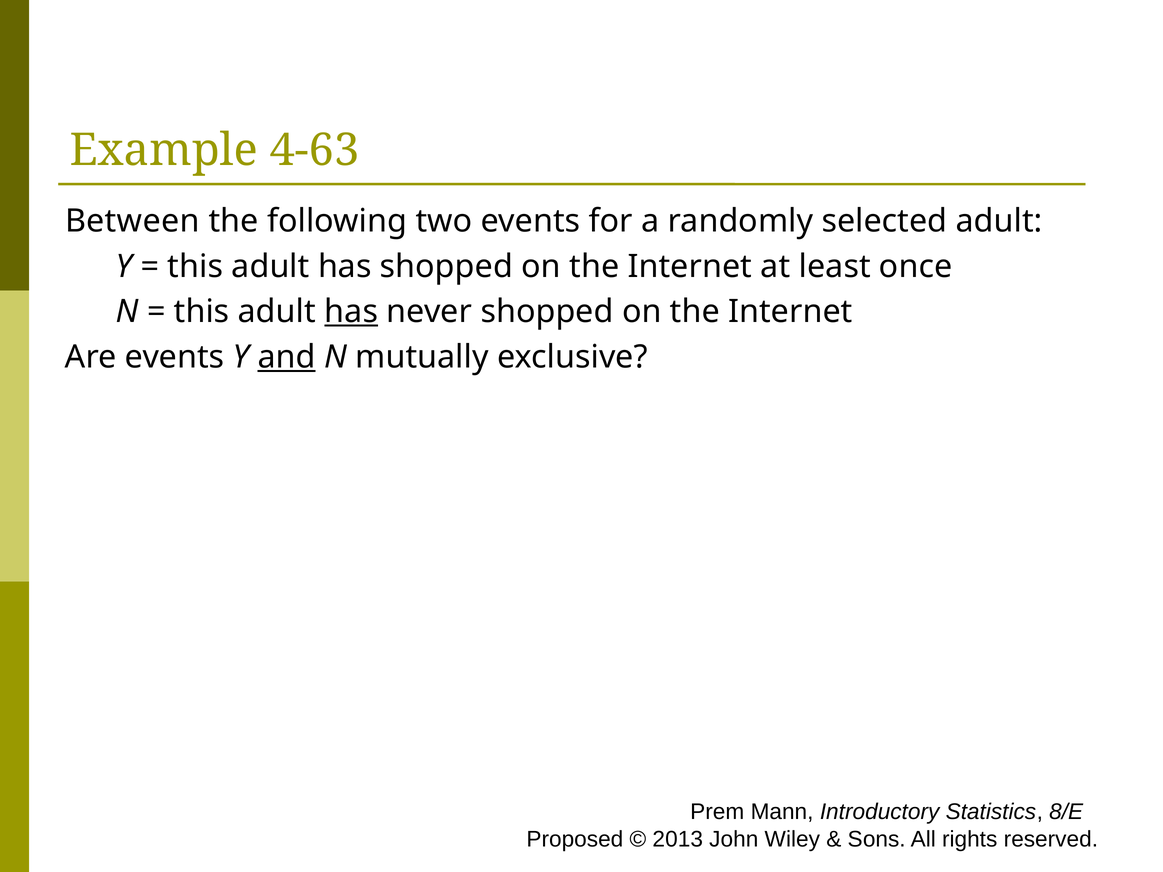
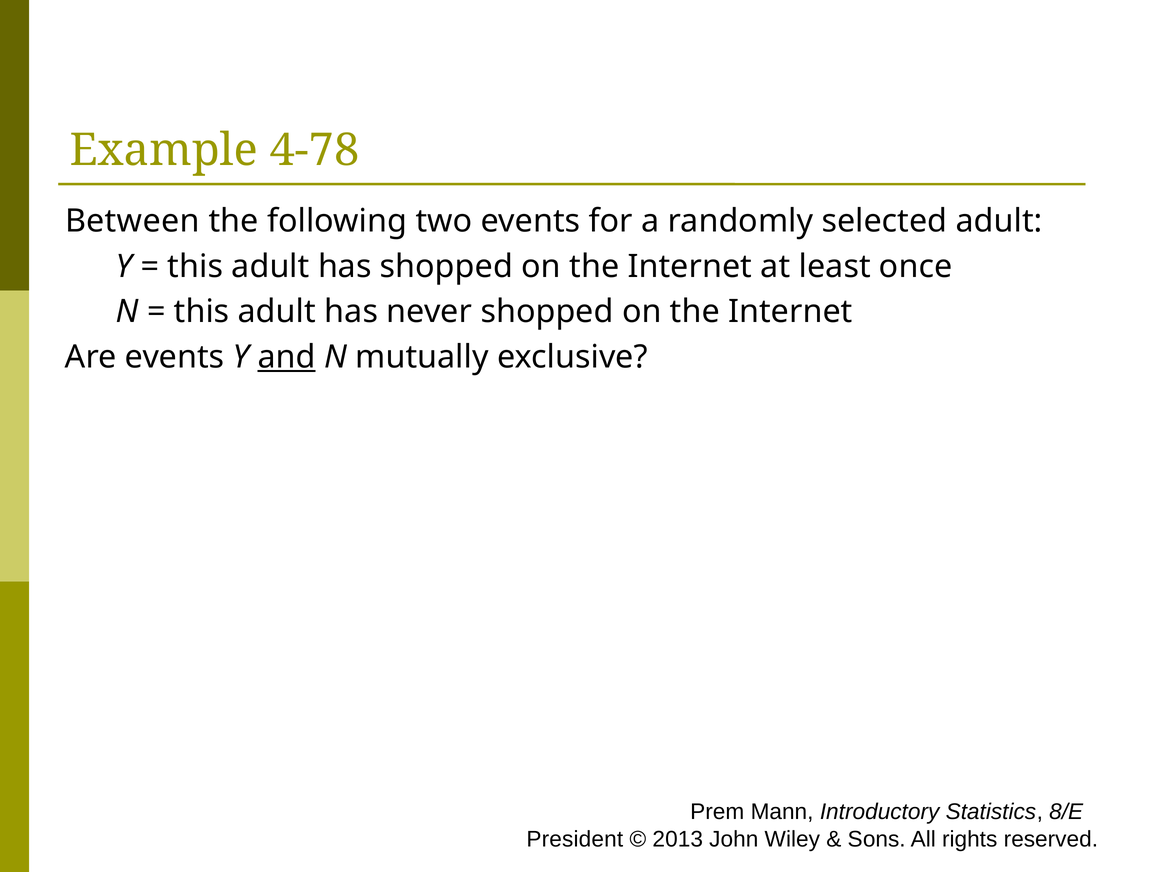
4-63: 4-63 -> 4-78 (315, 150)
has underline: present -> none (351, 312)
Proposed: Proposed -> President (575, 839)
